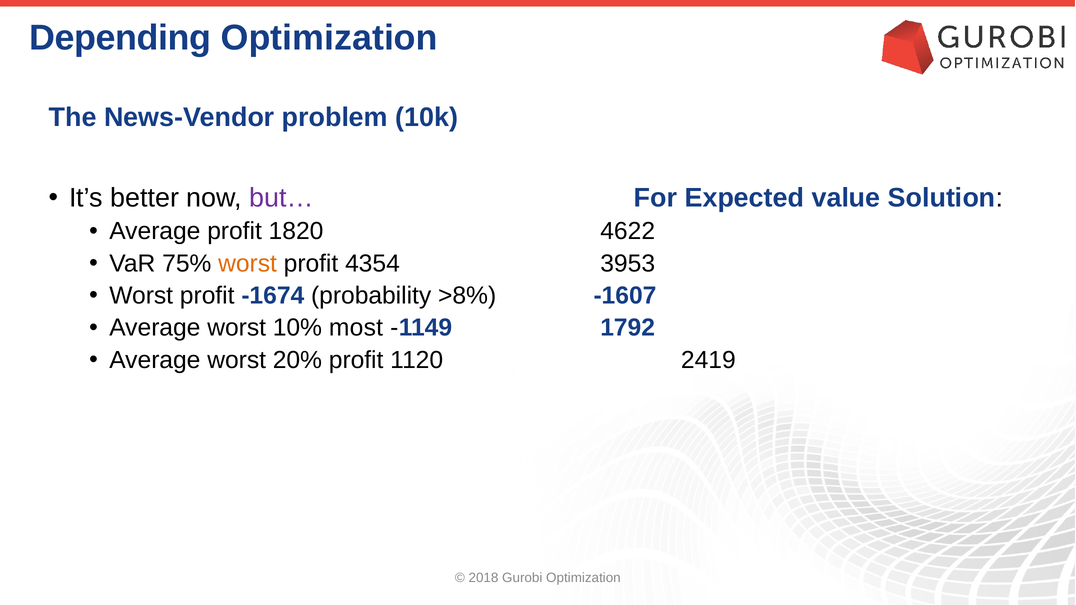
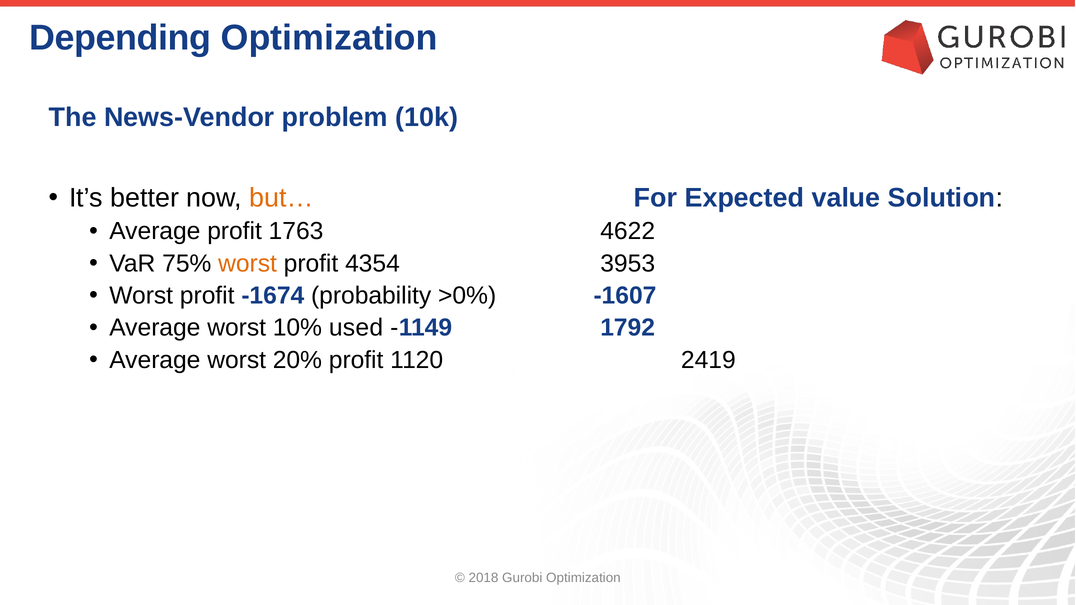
but… colour: purple -> orange (281, 198)
1820: 1820 -> 1763 (296, 231)
>8%: >8% -> >0% (467, 296)
most: most -> used (356, 328)
